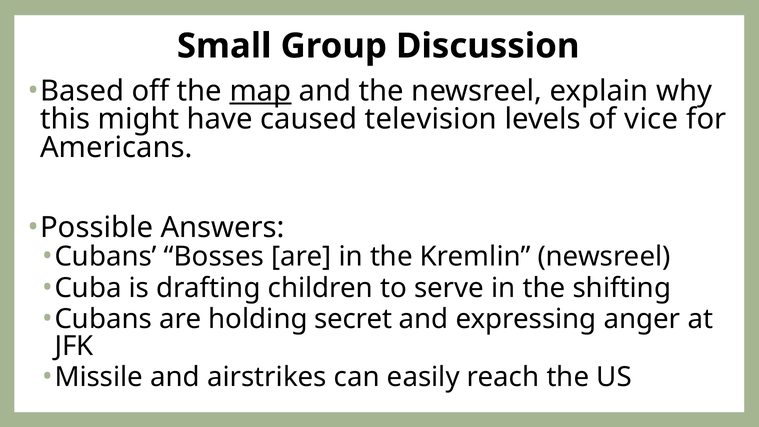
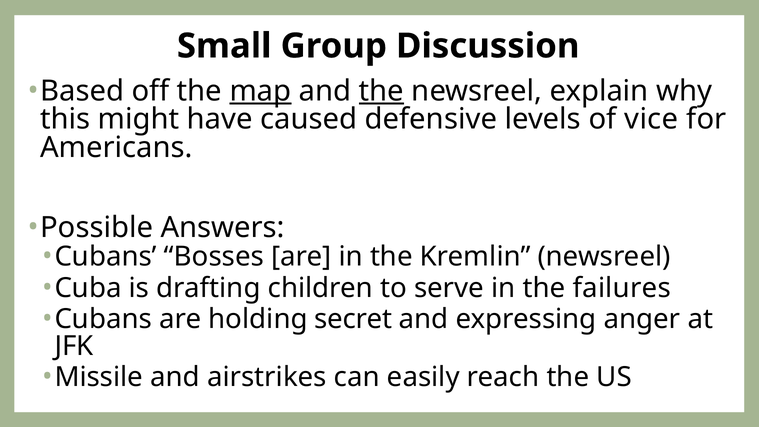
the underline: none -> present (381, 91)
television: television -> defensive (431, 119)
shifting: shifting -> failures (622, 288)
